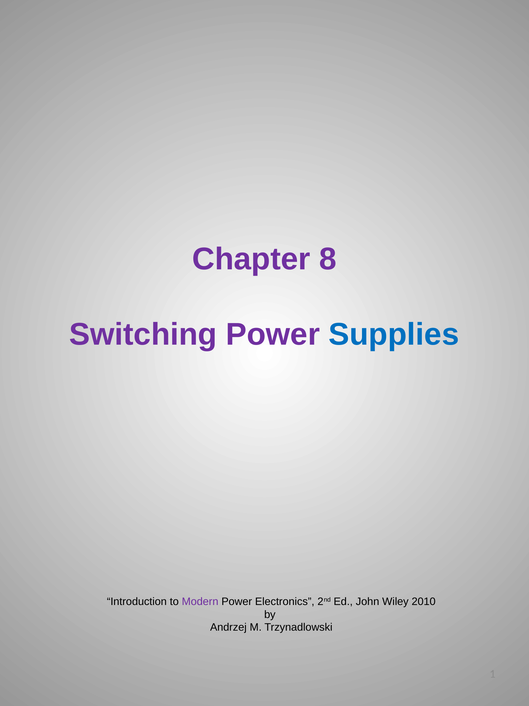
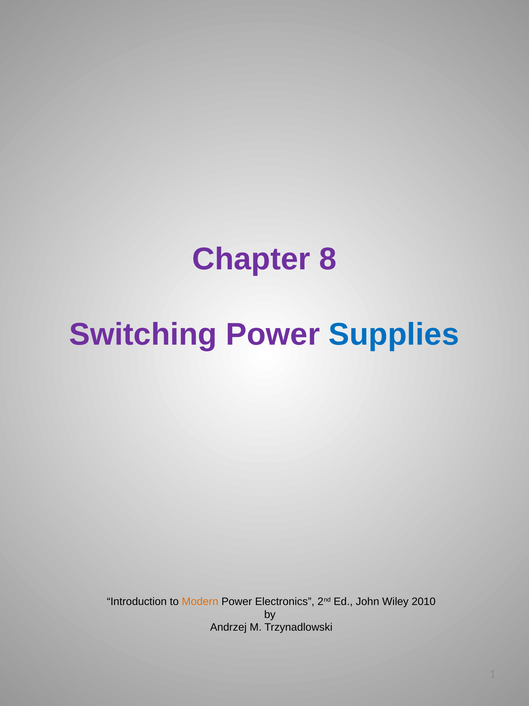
Modern colour: purple -> orange (200, 601)
